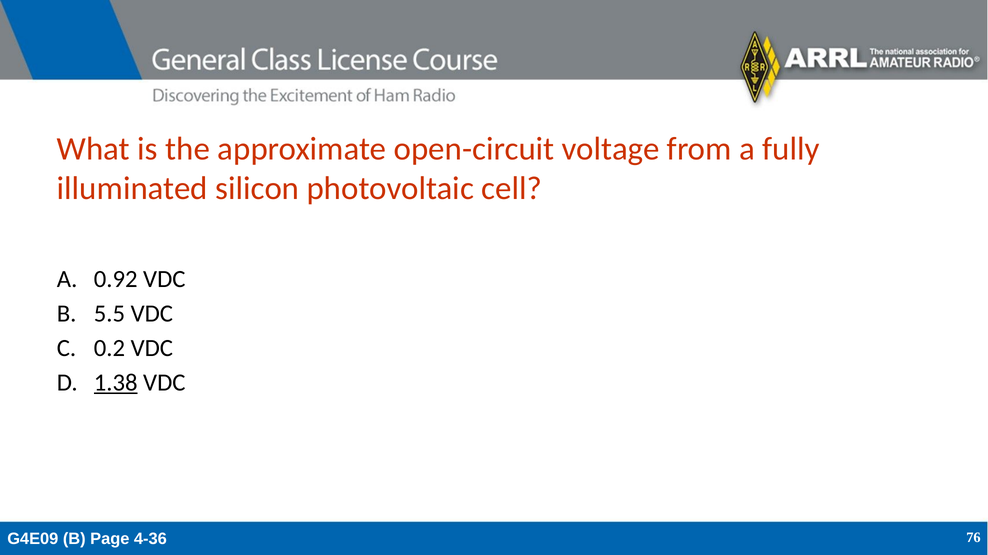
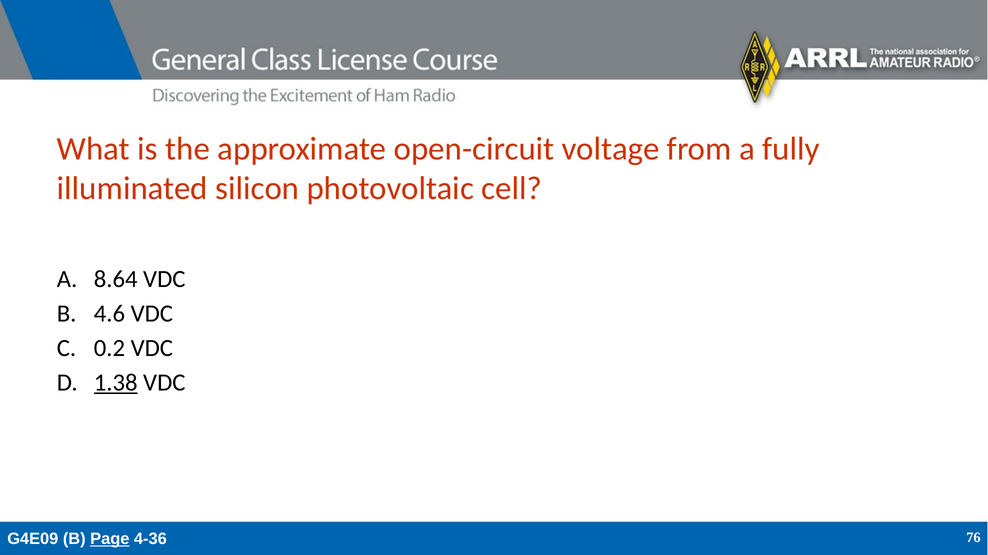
0.92: 0.92 -> 8.64 (116, 280)
5.5: 5.5 -> 4.6 (109, 314)
Page underline: none -> present (110, 540)
